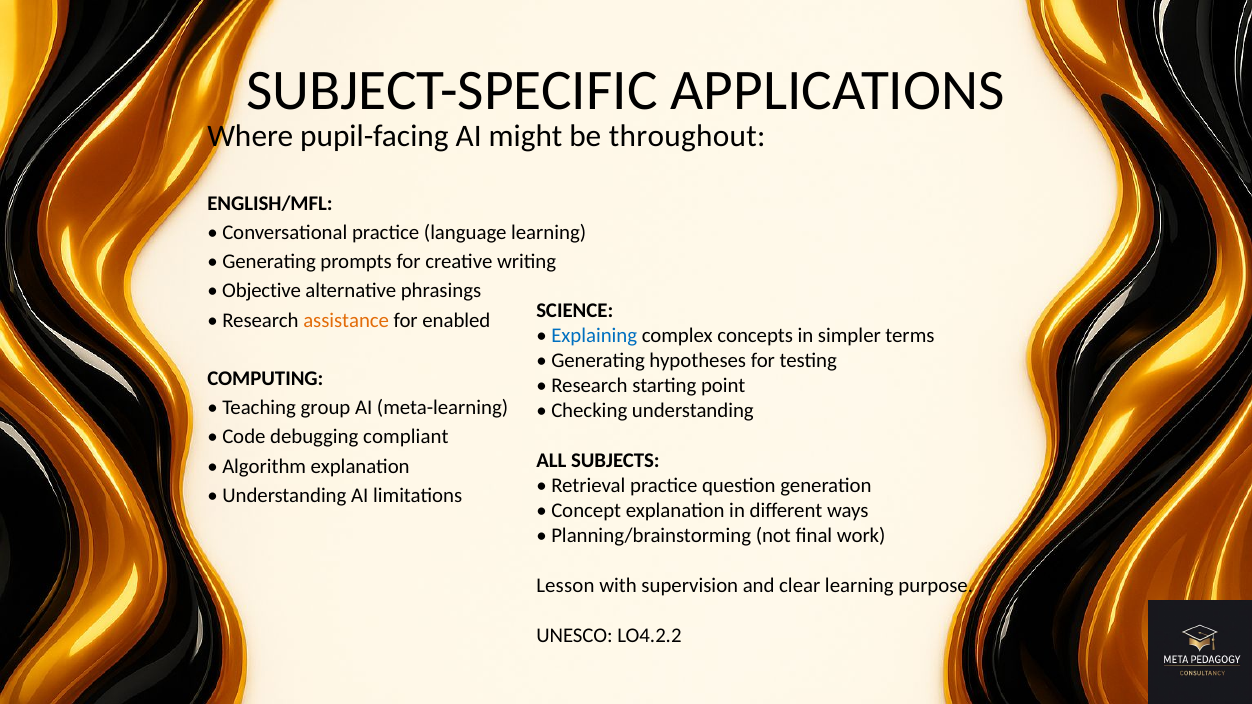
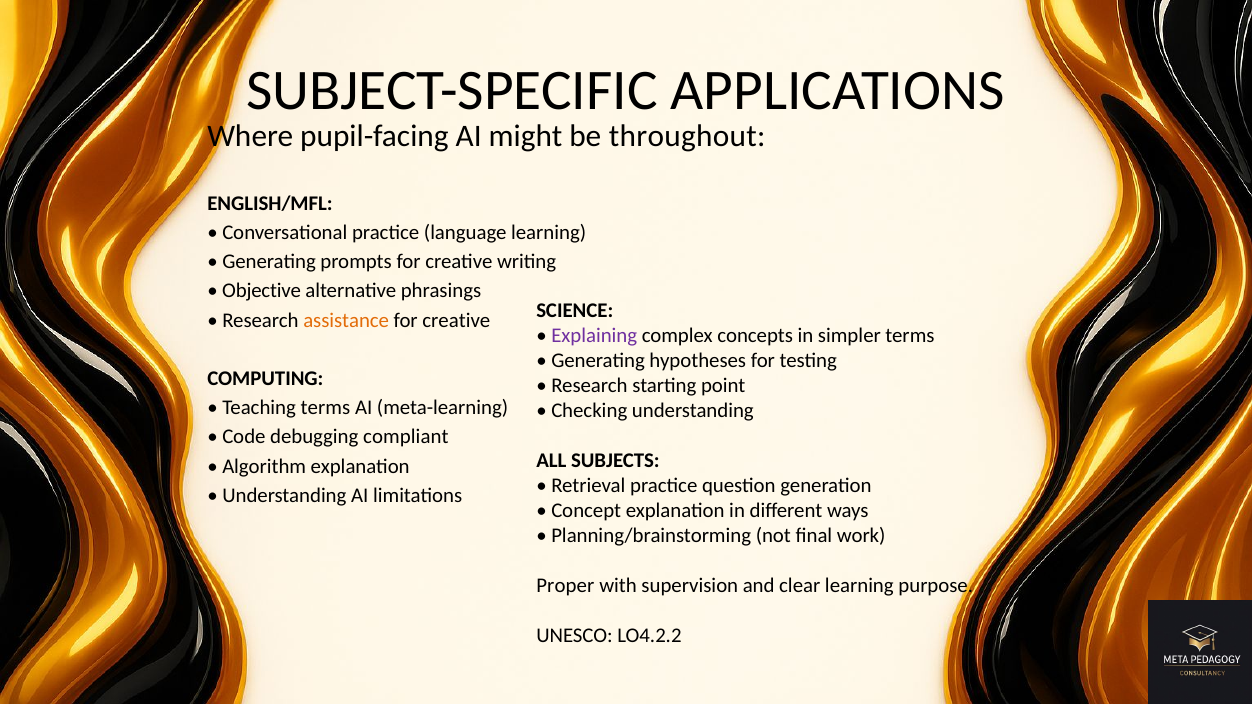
enabled: enabled -> creative (456, 320)
Explaining colour: blue -> purple (594, 336)
Teaching group: group -> terms (325, 408)
Lesson: Lesson -> Proper (565, 586)
